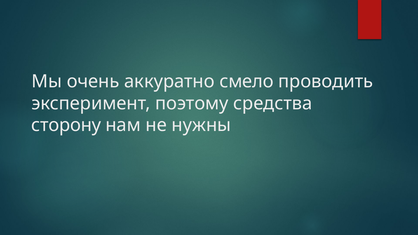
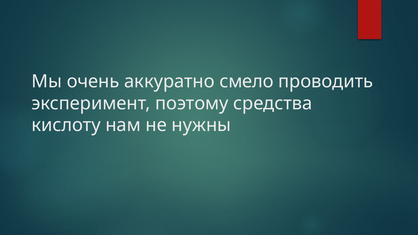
сторону: сторону -> кислоту (66, 125)
